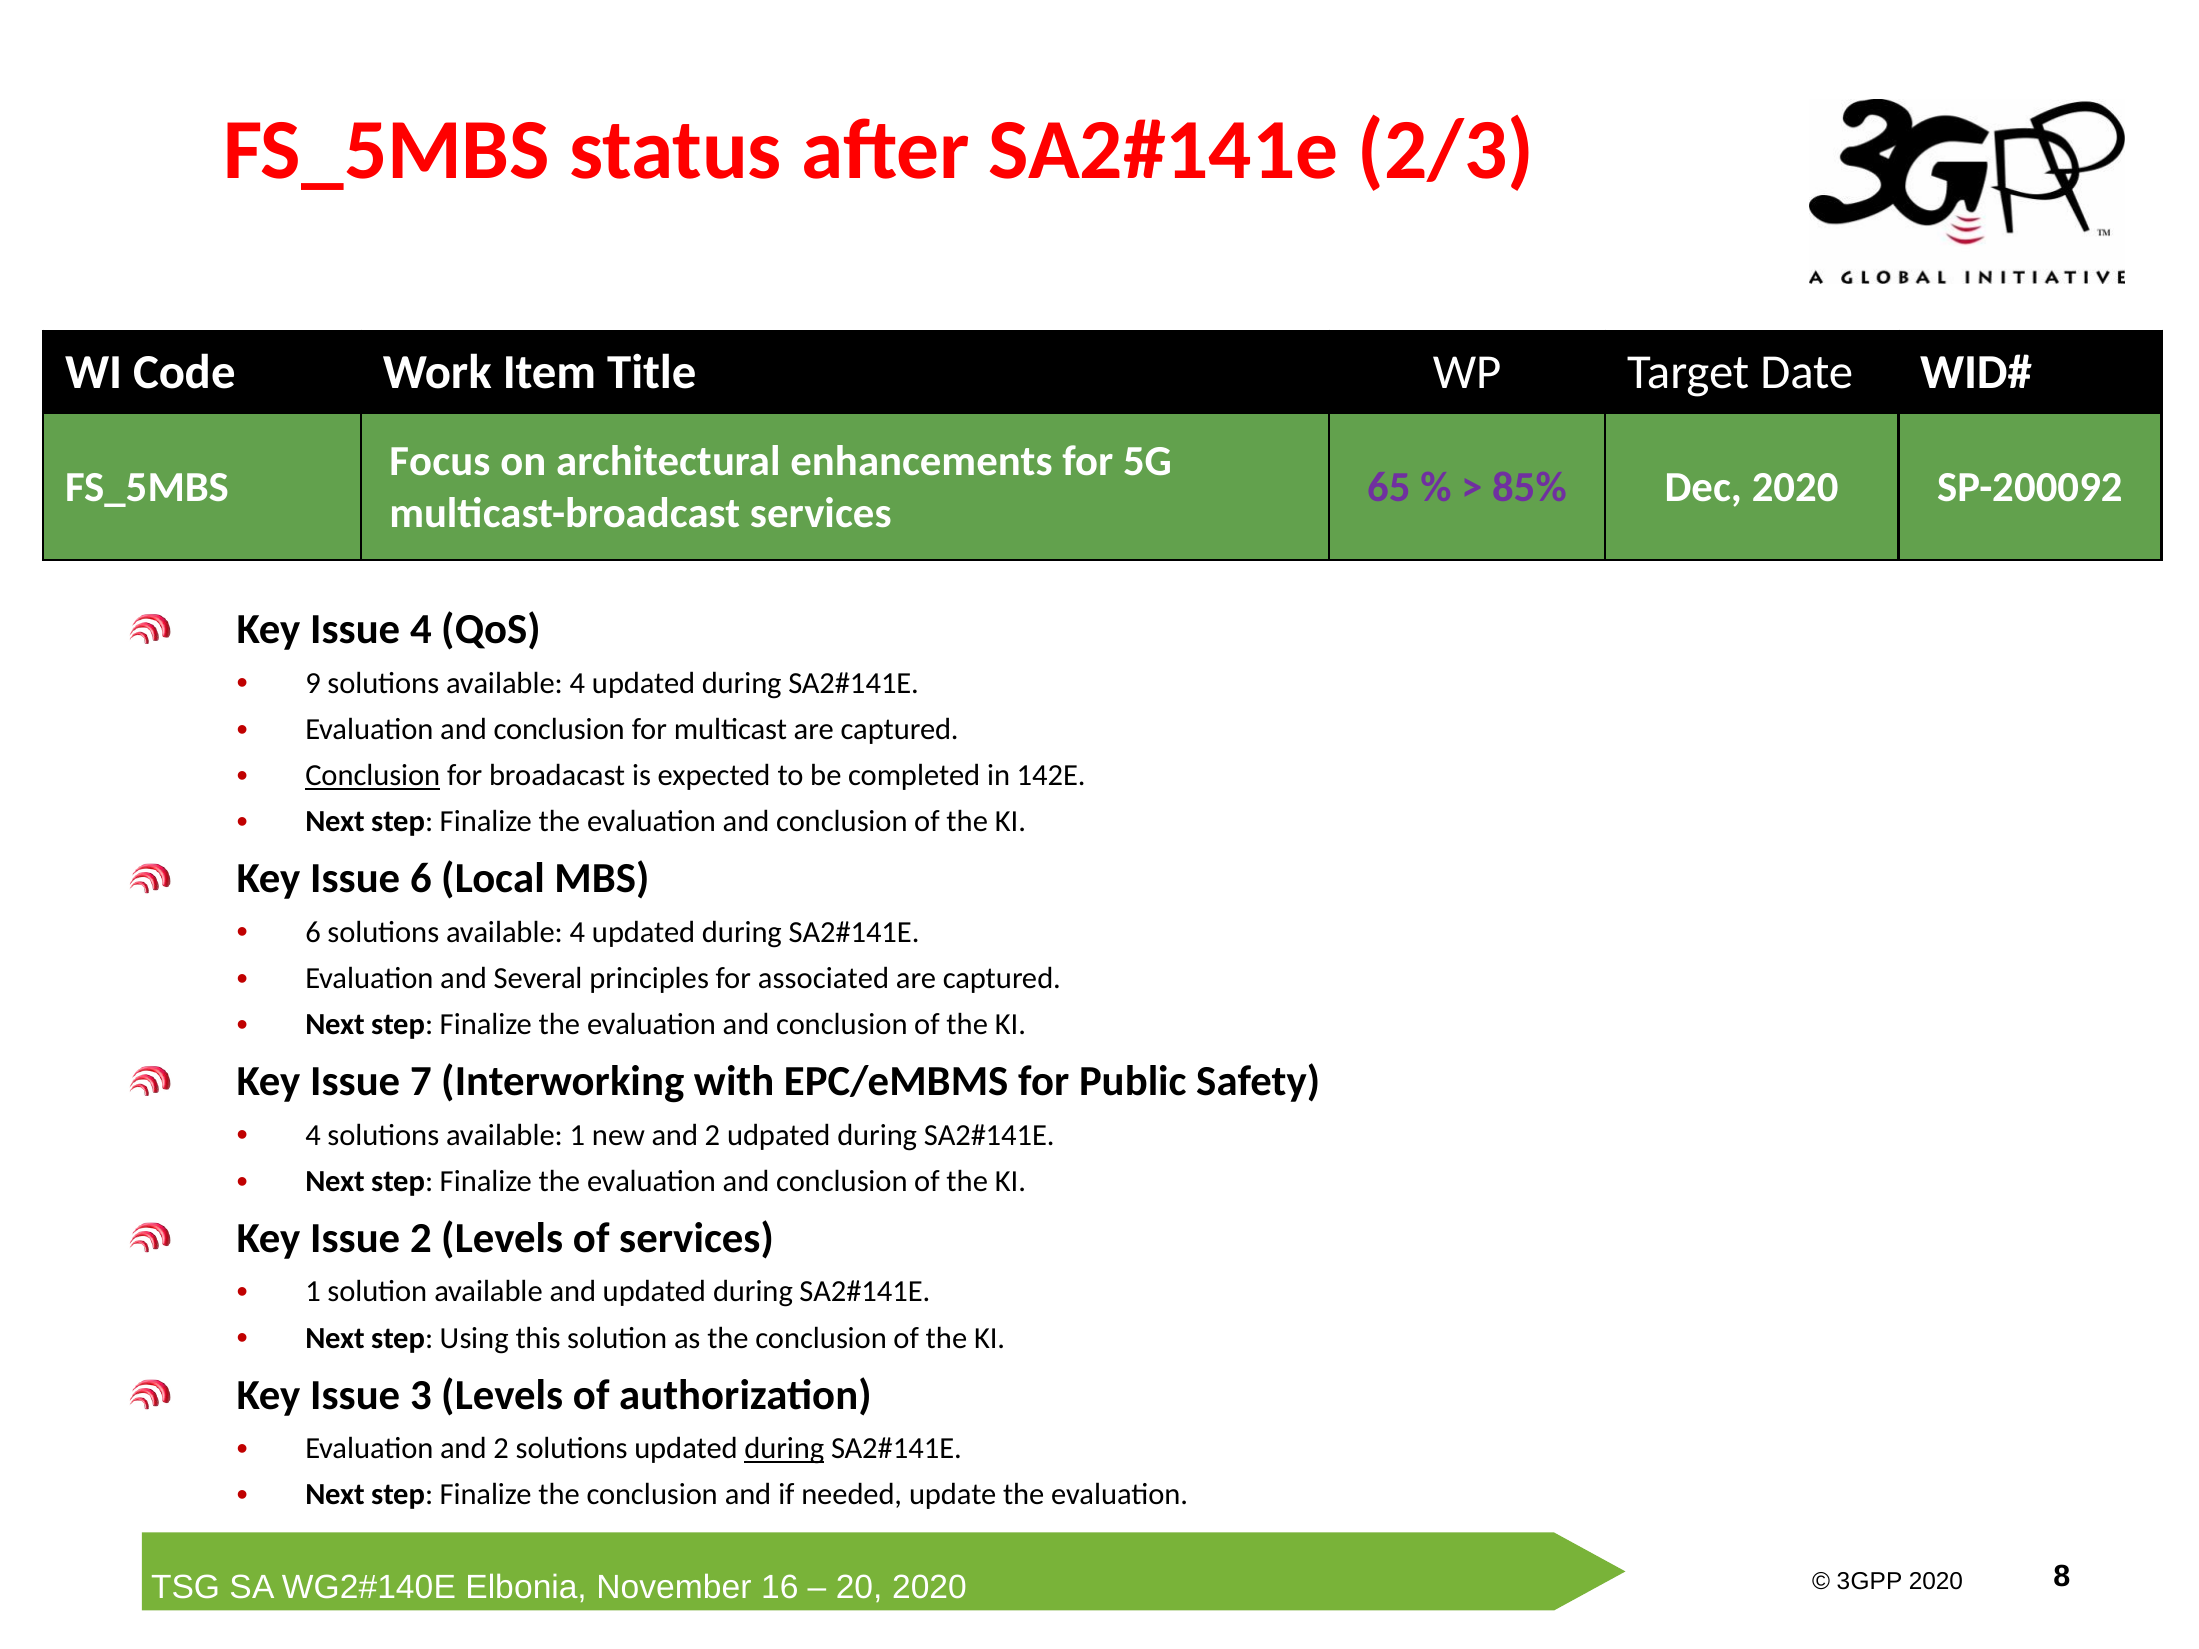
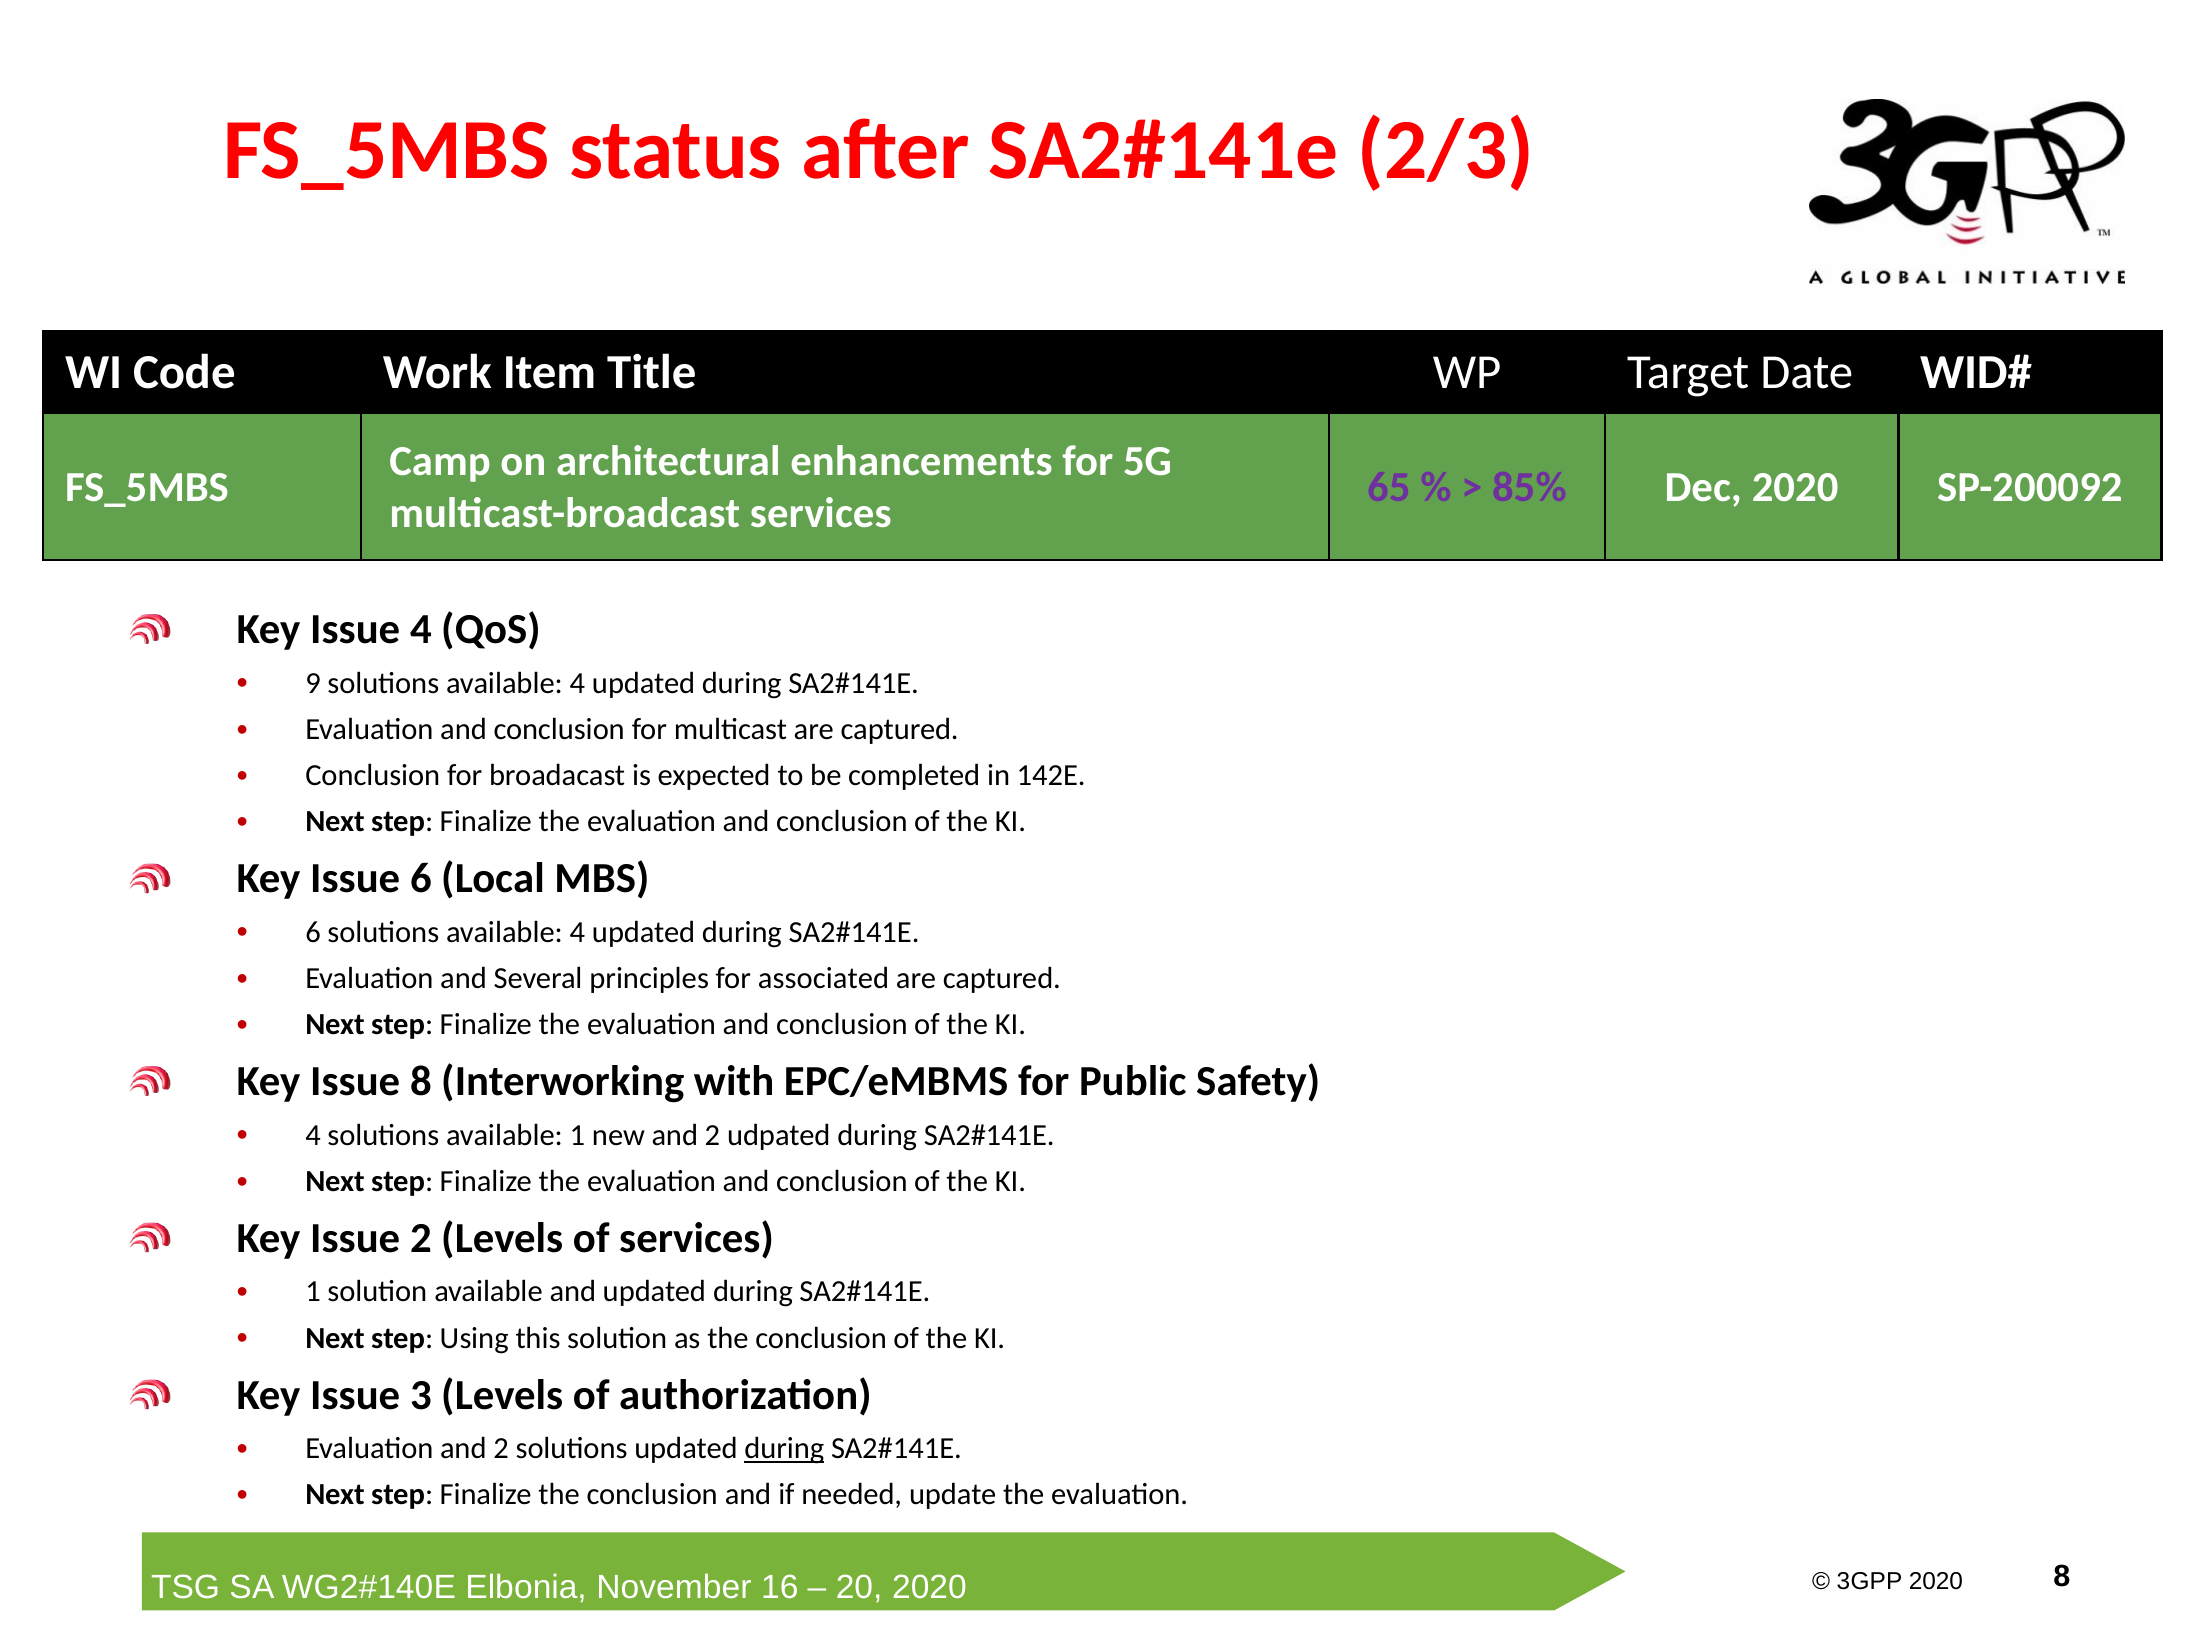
Focus: Focus -> Camp (440, 461)
Conclusion underline: present -> none (373, 776)
Issue 7: 7 -> 8 (421, 1082)
